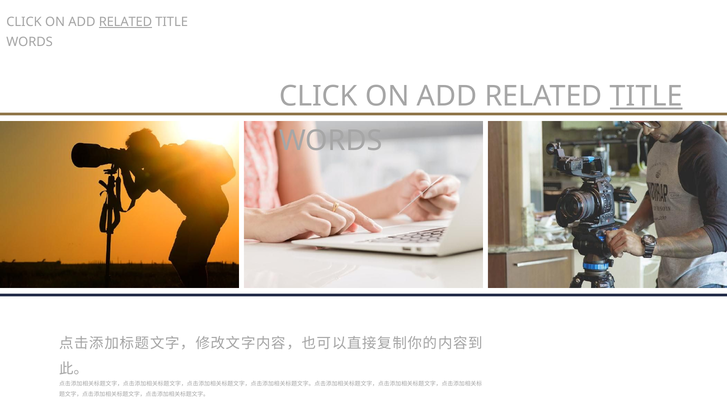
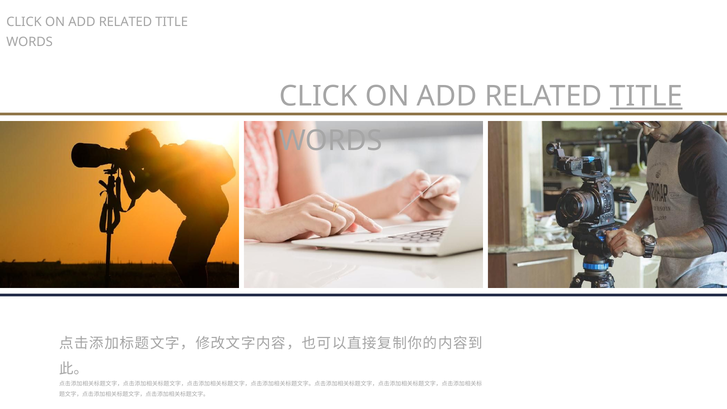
RELATED underline: present -> none (125, 22)
